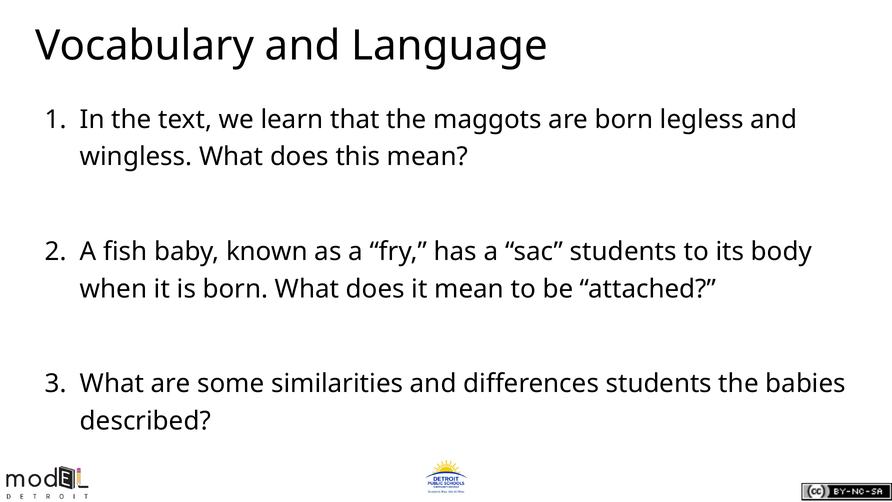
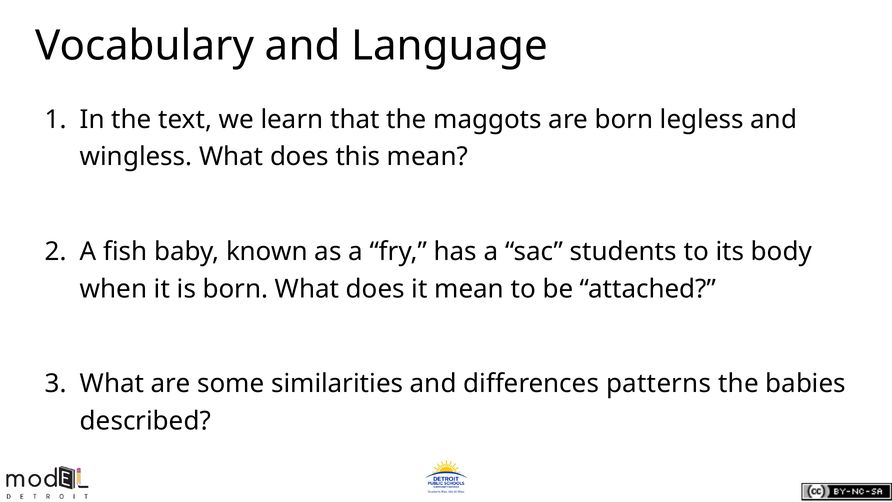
differences students: students -> patterns (659, 384)
